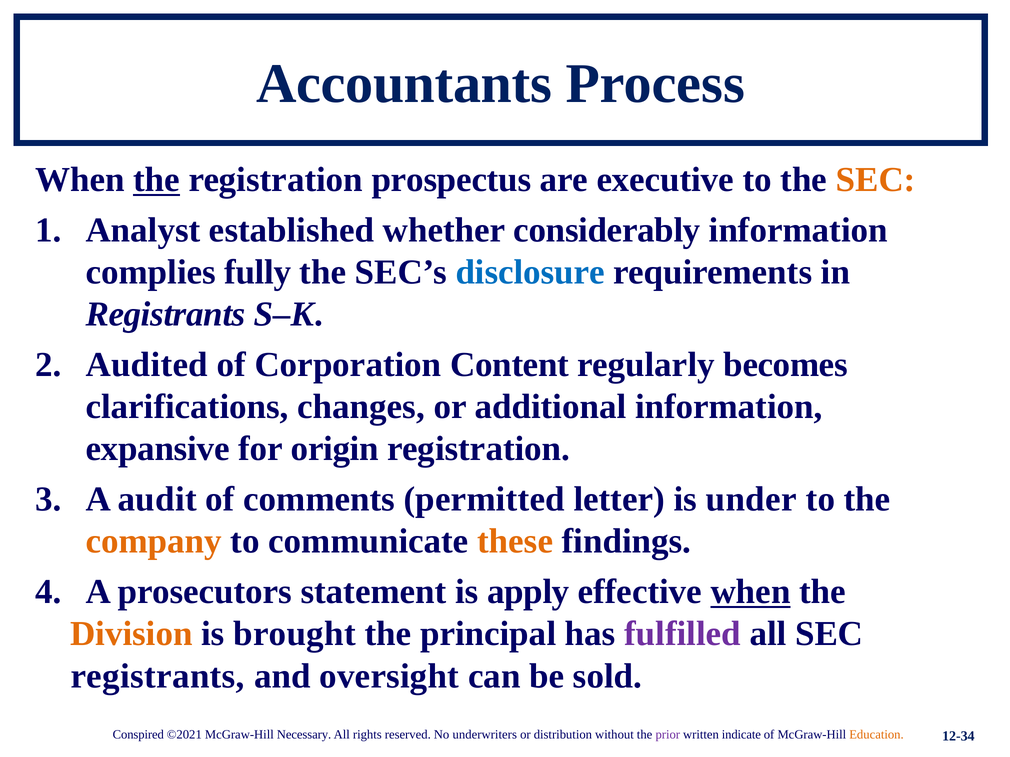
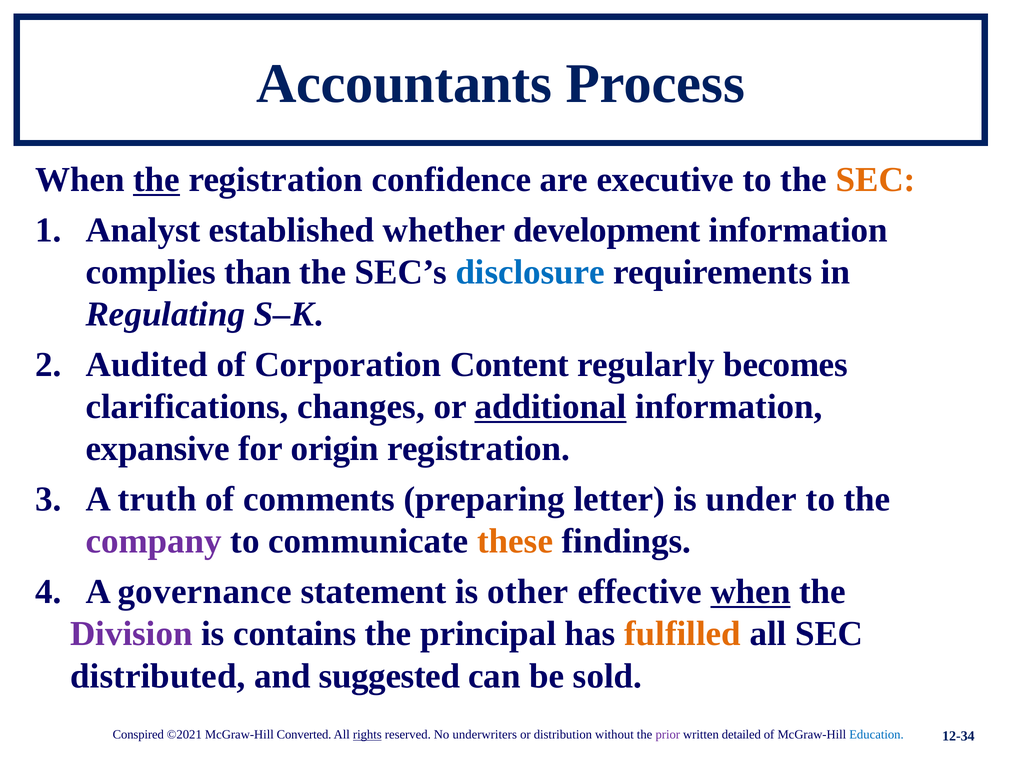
prospectus: prospectus -> confidence (451, 180)
considerably: considerably -> development (607, 230)
fully: fully -> than (258, 272)
Registrants: Registrants -> Regulating (165, 315)
additional underline: none -> present (550, 407)
audit: audit -> truth (157, 500)
permitted: permitted -> preparing (484, 500)
company colour: orange -> purple (154, 542)
prosecutors: prosecutors -> governance (205, 592)
apply: apply -> other (528, 592)
Division colour: orange -> purple (131, 634)
brought: brought -> contains (295, 634)
fulfilled colour: purple -> orange (682, 634)
registrants: registrants -> distributed (158, 676)
oversight: oversight -> suggested (389, 676)
Necessary: Necessary -> Converted (304, 735)
rights underline: none -> present (367, 735)
indicate: indicate -> detailed (741, 735)
Education colour: orange -> blue (877, 735)
